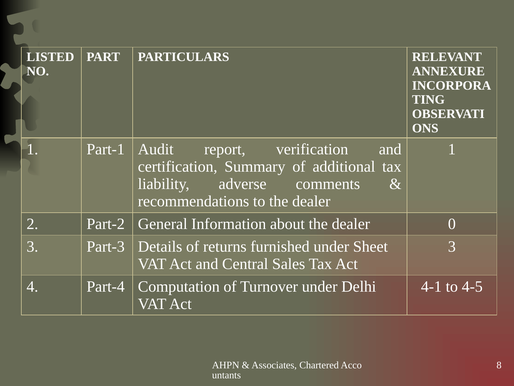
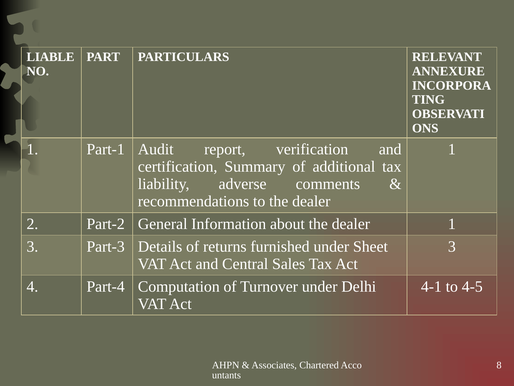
LISTED: LISTED -> LIABLE (51, 57)
about the dealer 0: 0 -> 1 (452, 224)
